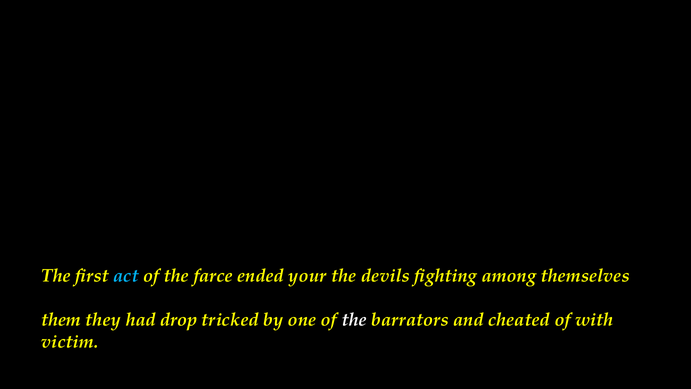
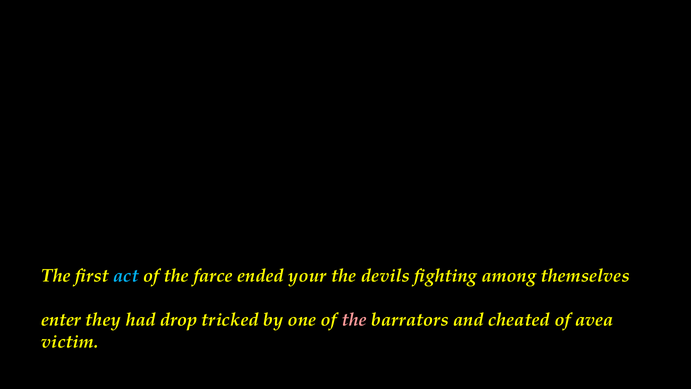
them: them -> enter (61, 319)
the colour: white -> pink (354, 319)
with: with -> avea (594, 319)
